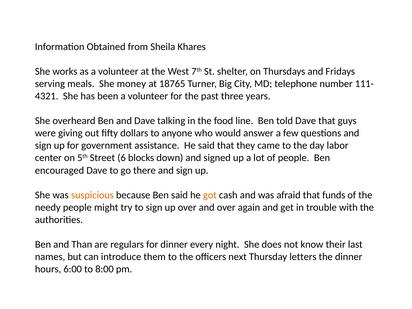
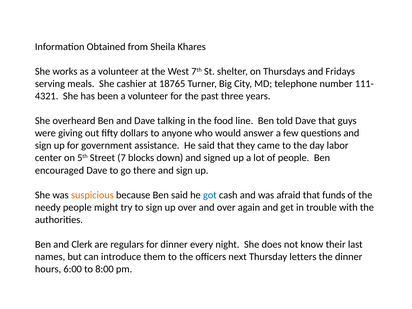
money: money -> cashier (131, 84)
6: 6 -> 7 (122, 158)
got colour: orange -> blue (210, 195)
Than: Than -> Clerk (82, 244)
